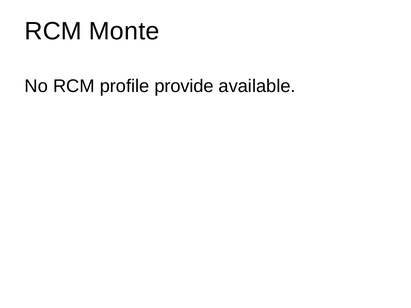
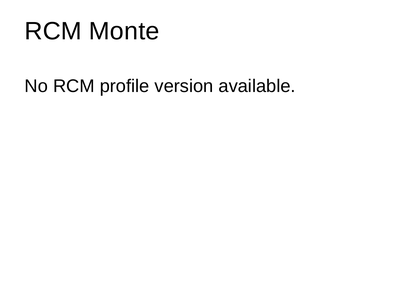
provide: provide -> version (184, 86)
